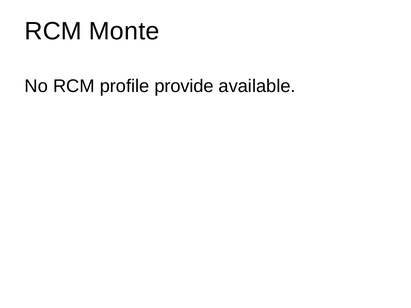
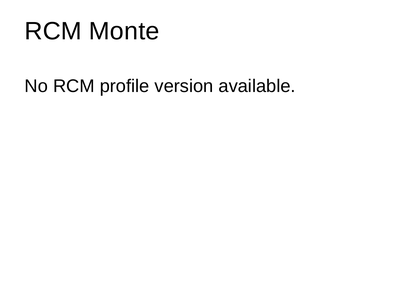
provide: provide -> version (184, 86)
